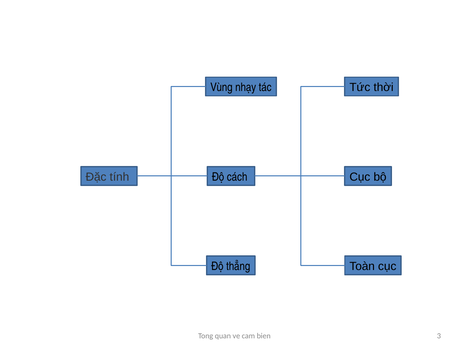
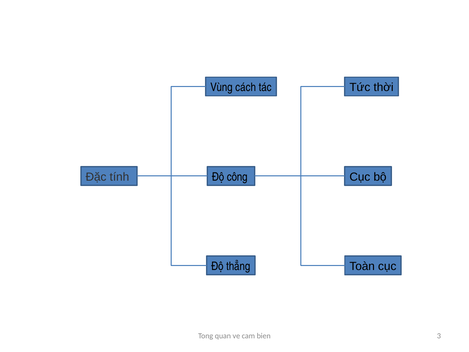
nhạy: nhạy -> cách (246, 87)
cách: cách -> công (237, 177)
